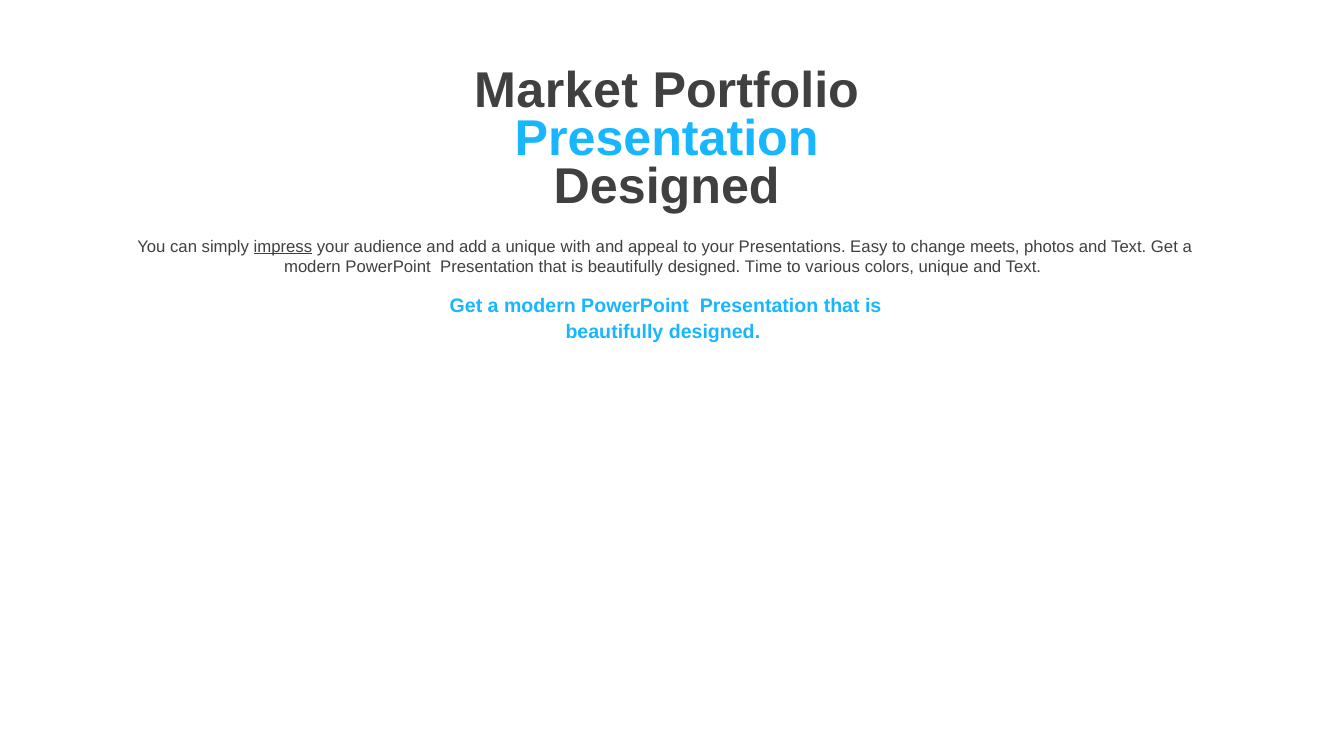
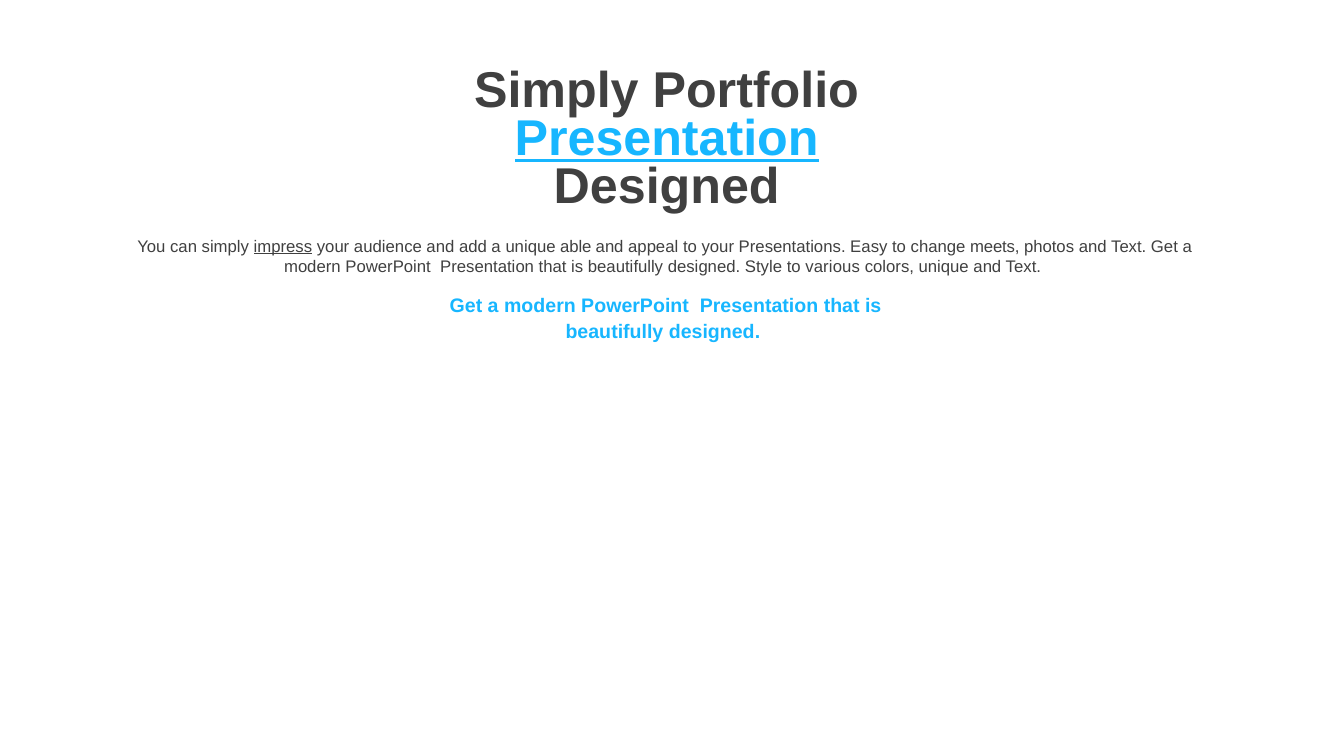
Market: Market -> Simply (556, 91)
Presentation underline: none -> present (667, 139)
with: with -> able (576, 247)
Time: Time -> Style (764, 267)
